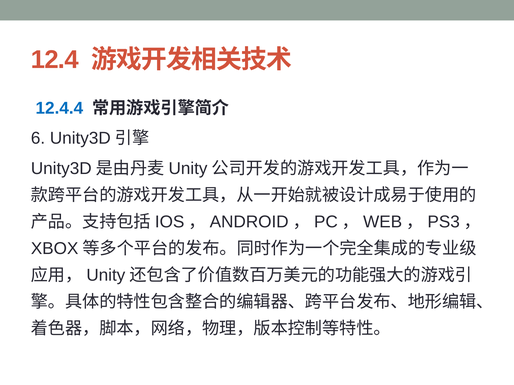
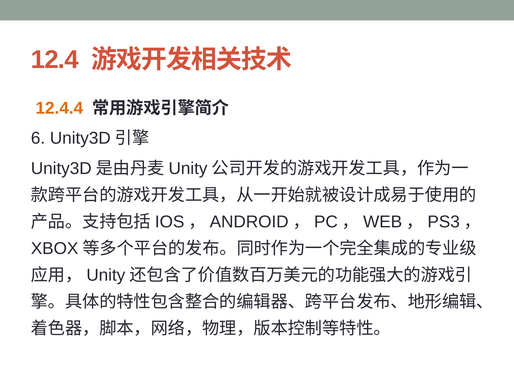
12.4.4 colour: blue -> orange (59, 108)
